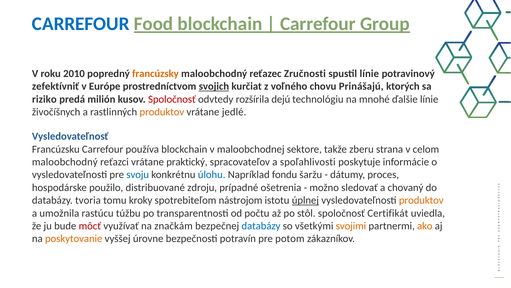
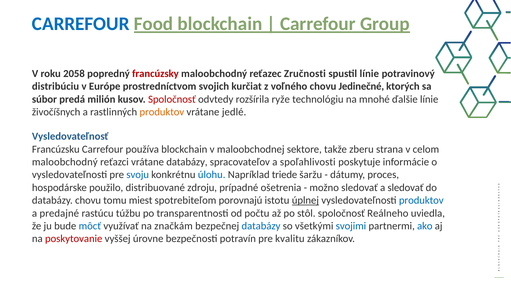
2010: 2010 -> 2058 (74, 73)
francúzsky colour: orange -> red (155, 73)
zefektívniť: zefektívniť -> distribúciu (56, 86)
svojich underline: present -> none (214, 86)
Prinášajú: Prinášajú -> Jedinečné (361, 86)
riziko: riziko -> súbor (44, 99)
dejú: dejú -> ryže (281, 99)
vrátane praktický: praktický -> databázy (187, 162)
fondu: fondu -> triede (285, 174)
a chovaný: chovaný -> sledovať (406, 187)
databázy tvoria: tvoria -> chovu (88, 200)
kroky: kroky -> miest (141, 200)
nástrojom: nástrojom -> porovnajú (241, 200)
produktov colour: orange -> blue (421, 200)
umožnila: umožnila -> predajné (59, 213)
Certifikát: Certifikát -> Reálneho (388, 213)
môcť colour: red -> blue (90, 226)
svojimi colour: orange -> blue (351, 226)
ako colour: orange -> blue (425, 226)
poskytovanie colour: orange -> red (74, 238)
potom: potom -> kvalitu (290, 238)
